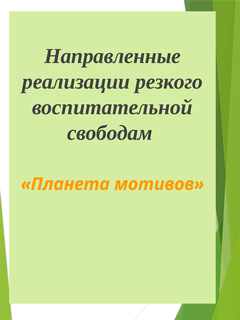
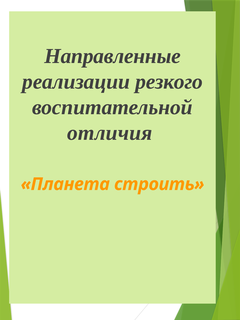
свободам: свободам -> отличия (110, 133)
мотивов: мотивов -> строить (159, 184)
